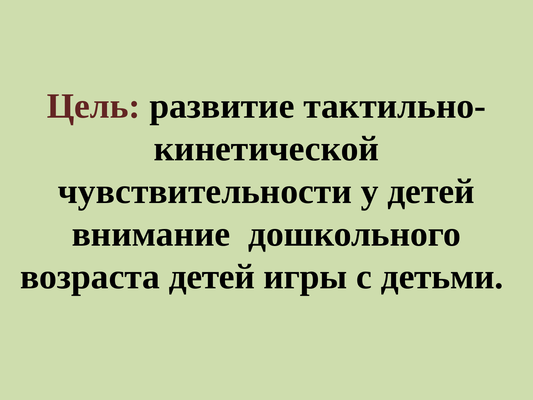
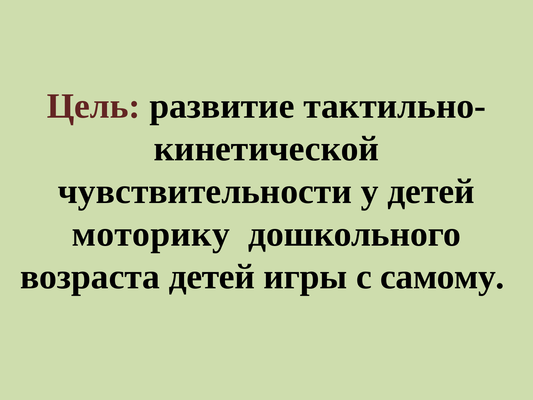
внимание: внимание -> моторику (151, 234)
детьми: детьми -> самому (442, 277)
